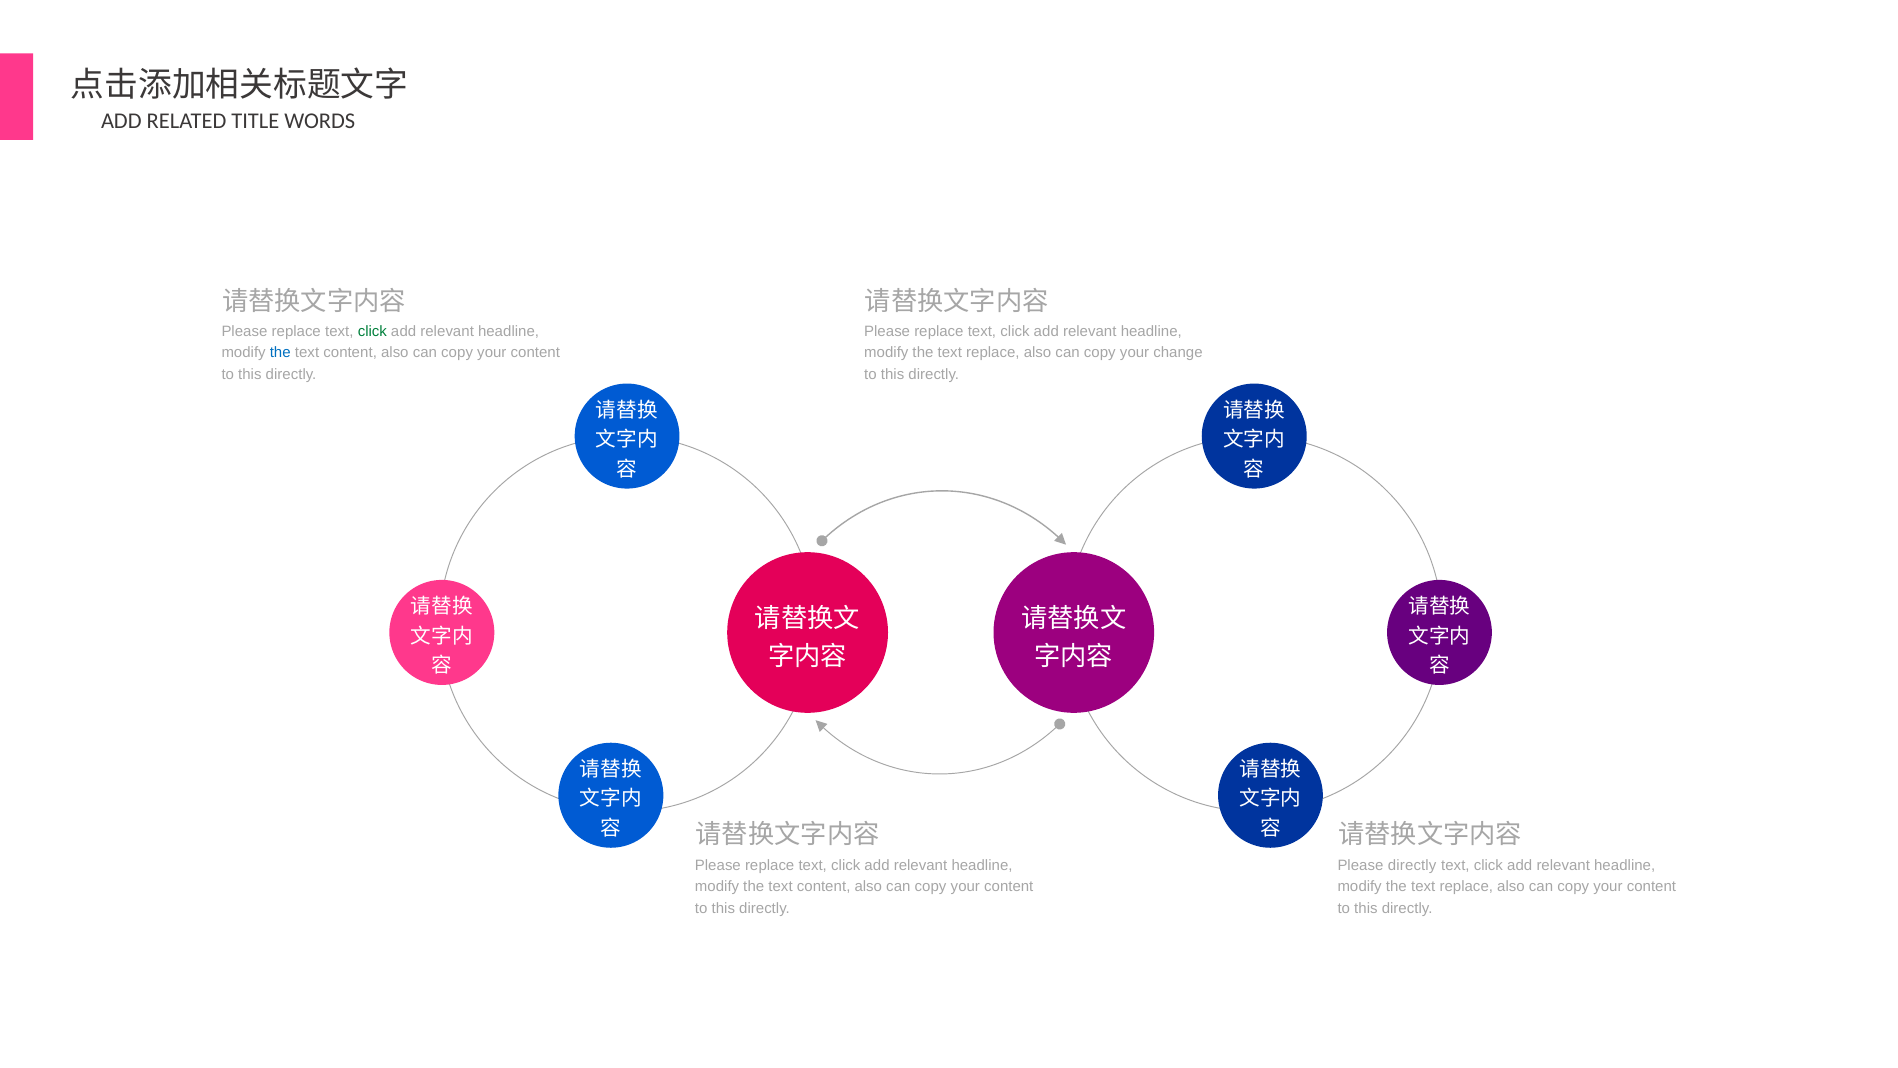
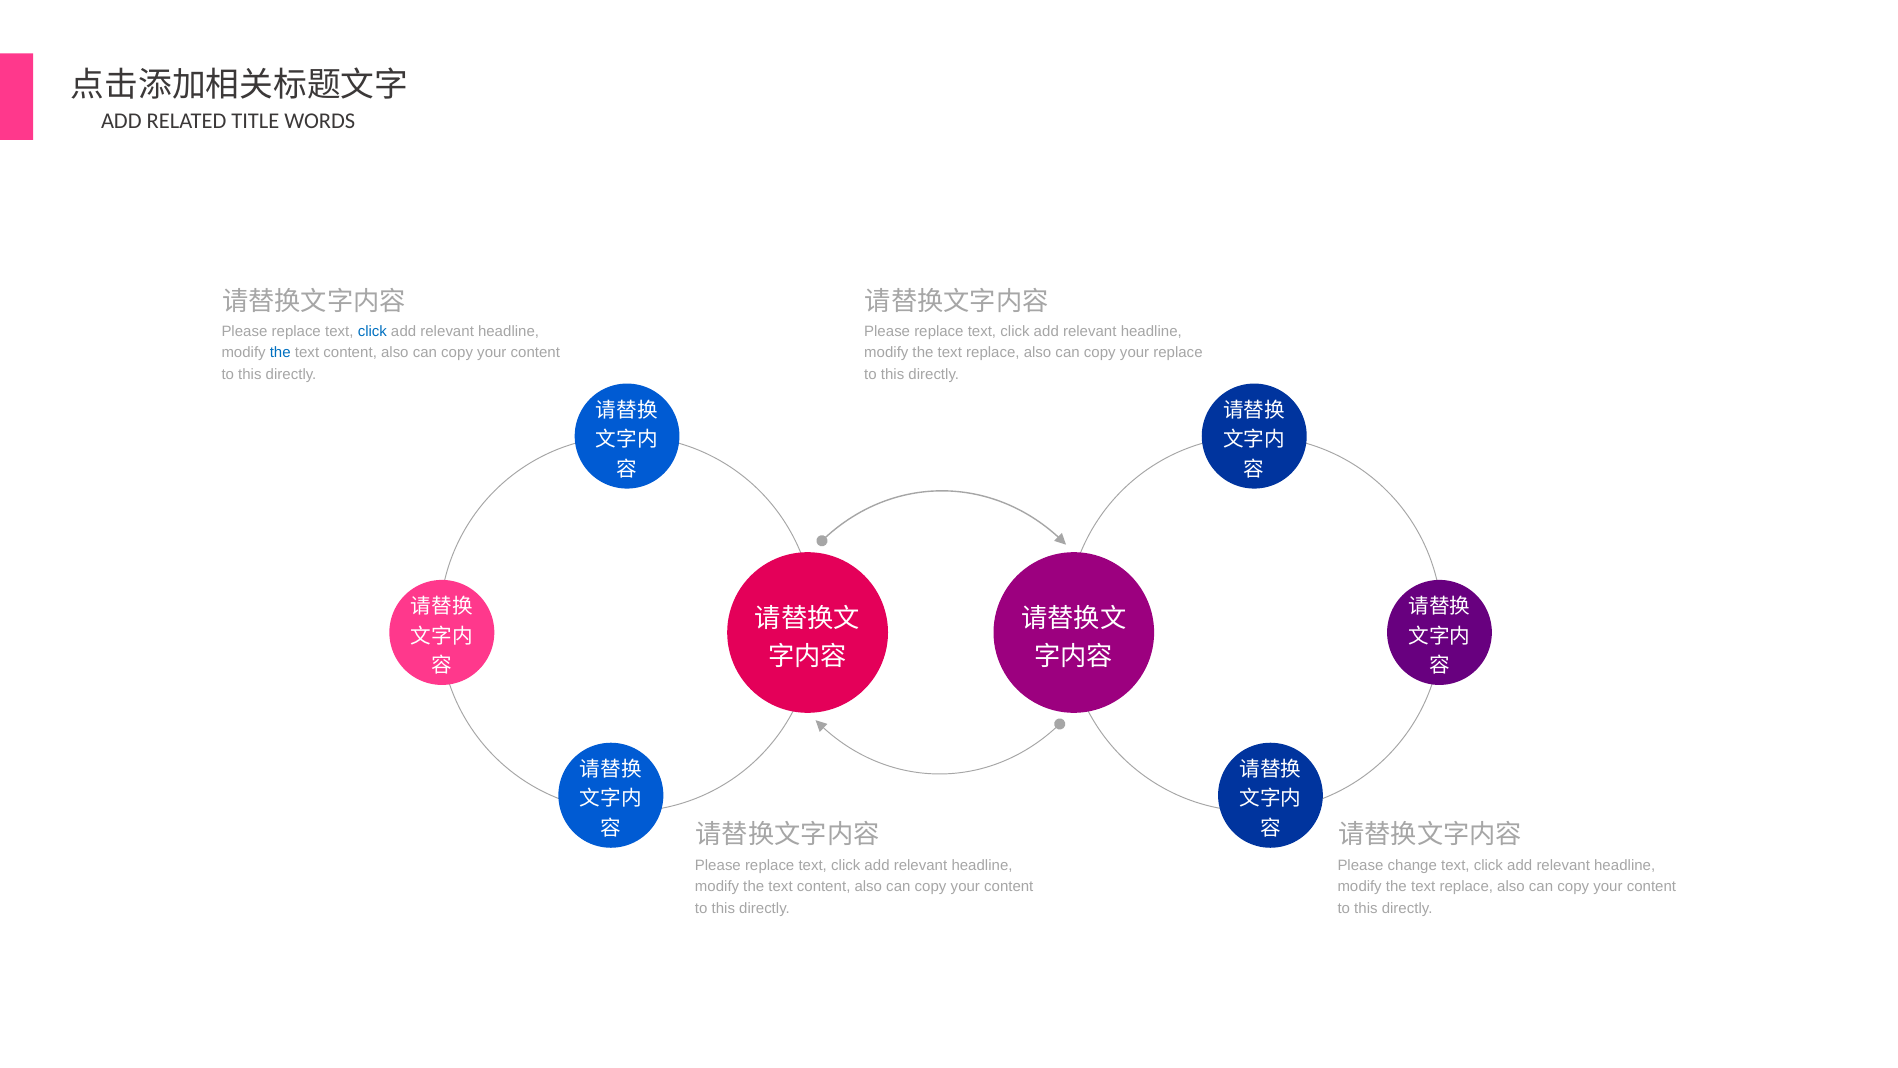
click colour: green -> blue (372, 331)
your change: change -> replace (1178, 353)
Please directly: directly -> change (1412, 865)
